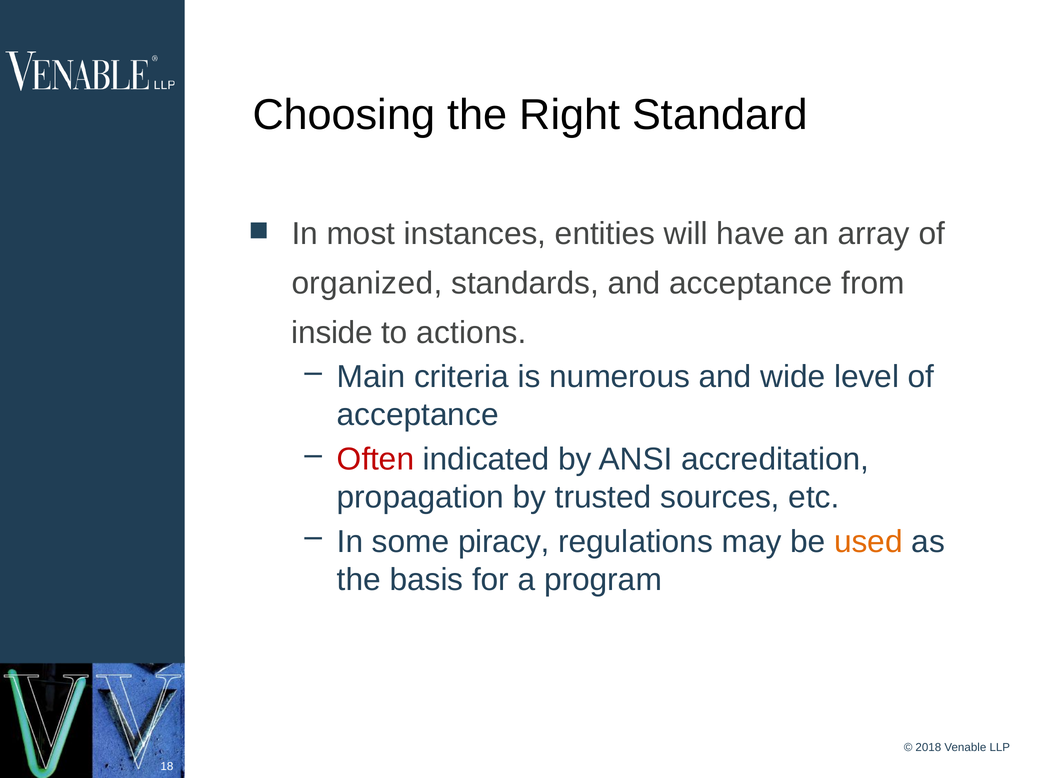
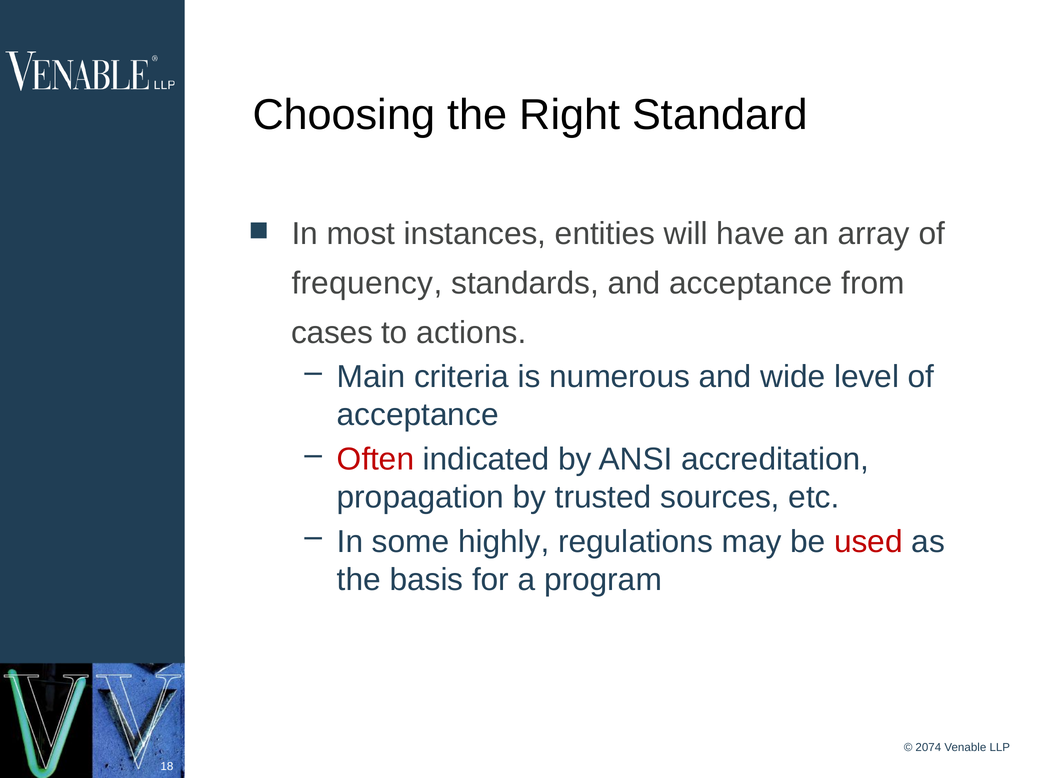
organized: organized -> frequency (367, 283)
inside: inside -> cases (332, 333)
piracy: piracy -> highly (504, 542)
used colour: orange -> red (868, 542)
2018: 2018 -> 2074 (928, 748)
